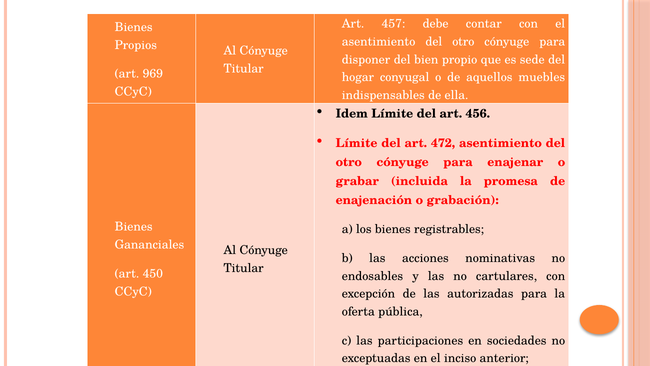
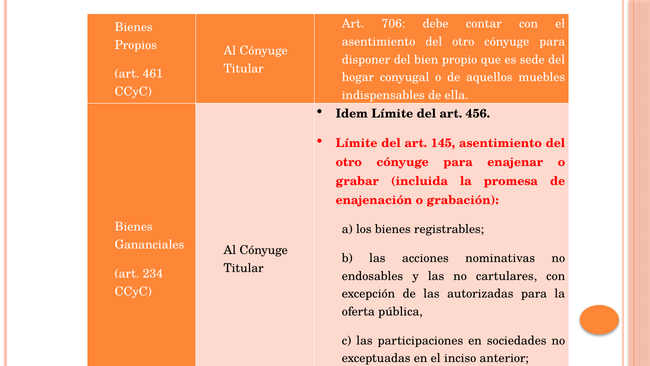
457: 457 -> 706 (393, 24)
969: 969 -> 461 (153, 74)
472: 472 -> 145 (443, 143)
450: 450 -> 234 (153, 273)
